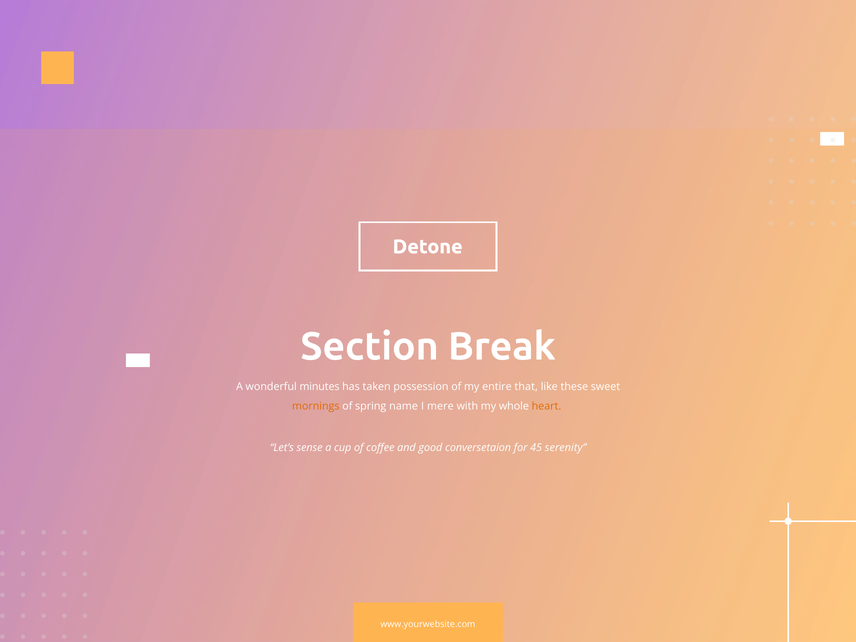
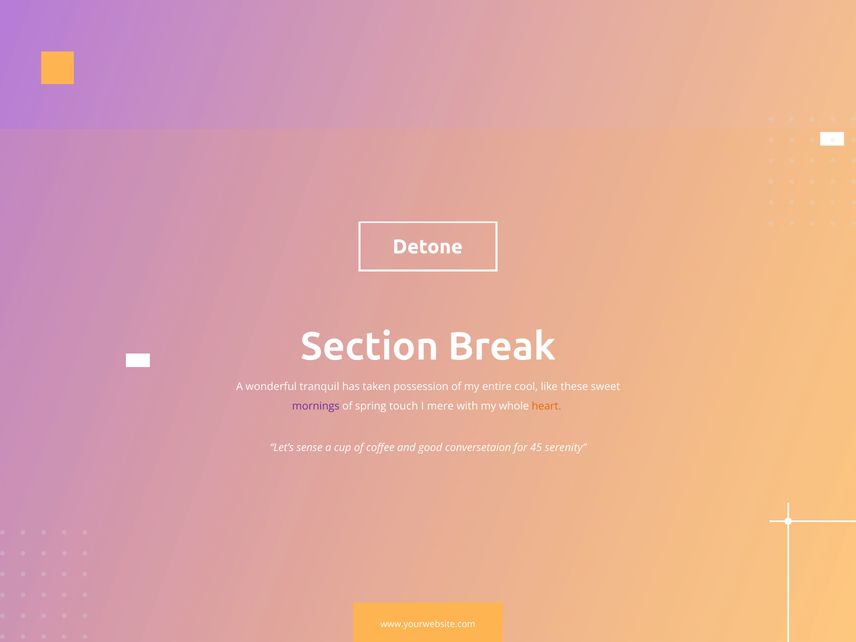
minutes: minutes -> tranquil (319, 387)
that: that -> cool (526, 387)
mornings colour: orange -> purple (316, 406)
name: name -> touch (404, 406)
